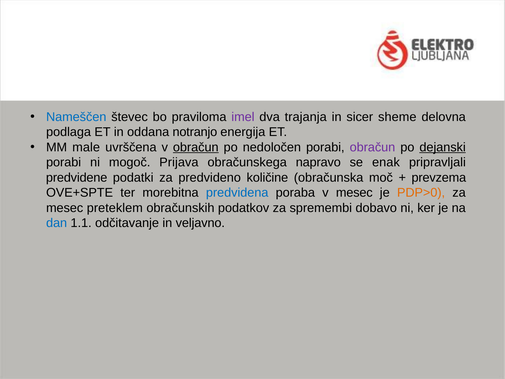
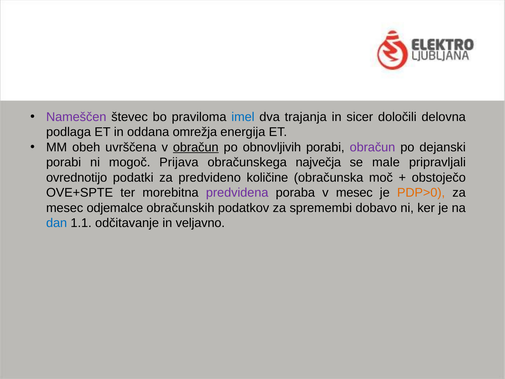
Nameščen colour: blue -> purple (76, 117)
imel colour: purple -> blue (243, 117)
sheme: sheme -> določili (397, 117)
notranjo: notranjo -> omrežja (195, 132)
male: male -> obeh (86, 147)
nedoločen: nedoločen -> obnovljivih (272, 147)
dejanski underline: present -> none (443, 147)
napravo: napravo -> največja (318, 162)
enak: enak -> male (386, 162)
predvidene: predvidene -> ovrednotijo (77, 177)
prevzema: prevzema -> obstoječo (439, 177)
predvidena colour: blue -> purple (237, 193)
preteklem: preteklem -> odjemalce (115, 208)
